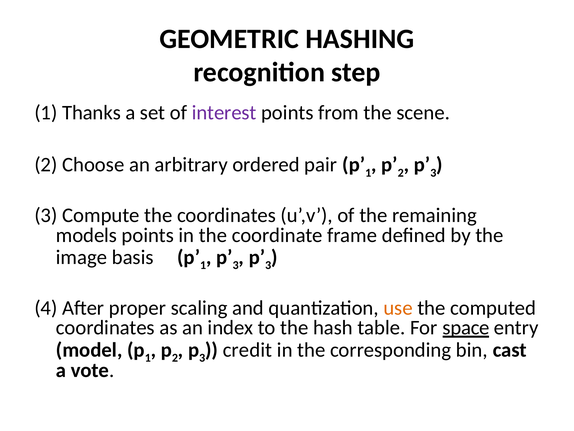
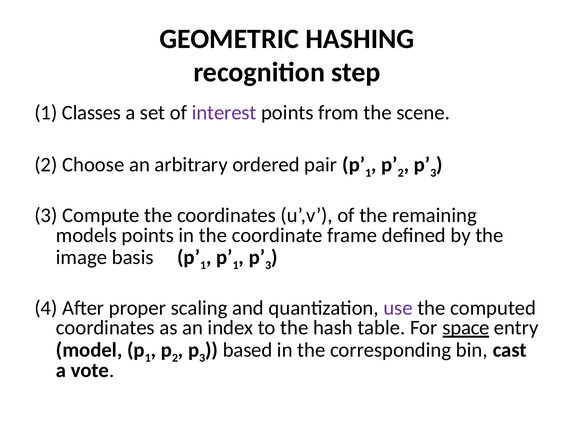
Thanks: Thanks -> Classes (91, 112)
3: 3 -> 1 (236, 265)
use colour: orange -> purple (398, 308)
credit: credit -> based (248, 349)
